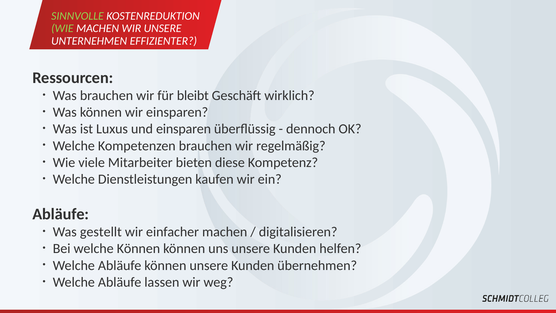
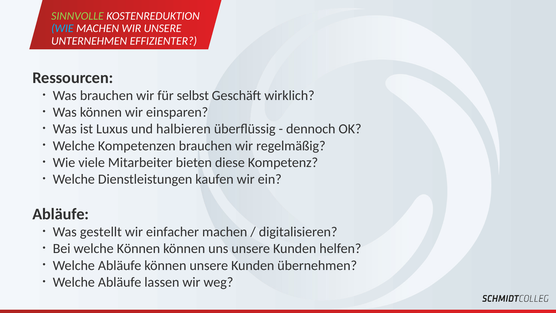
WIE colour: light green -> light blue (62, 28)
bleibt: bleibt -> selbst (193, 96)
und einsparen: einsparen -> halbieren (183, 129)
